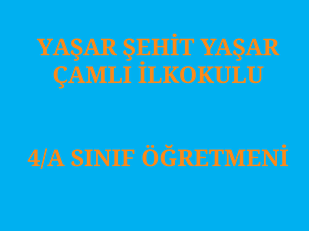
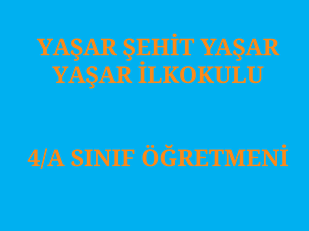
ÇAMLI: ÇAMLI -> YAŞAR (92, 76)
